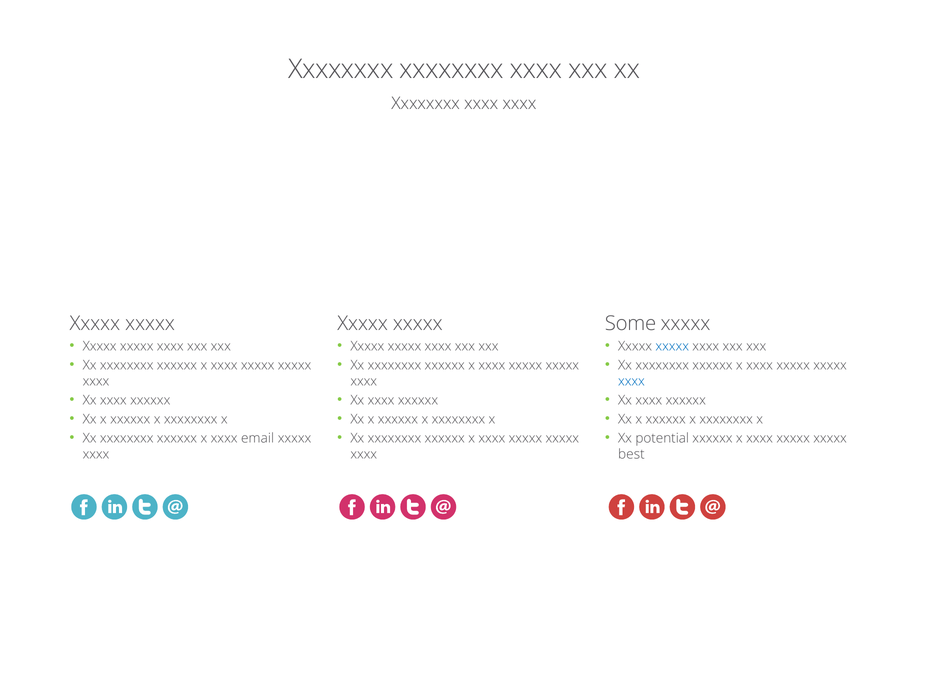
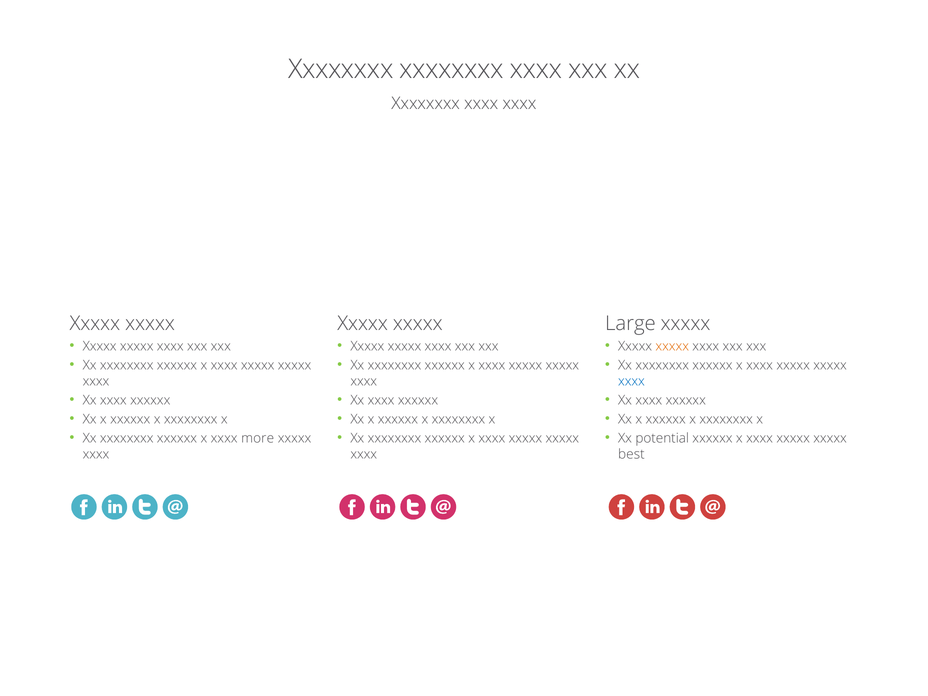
Some: Some -> Large (630, 324)
xxxxx colour: blue -> orange (672, 346)
email: email -> more (258, 438)
